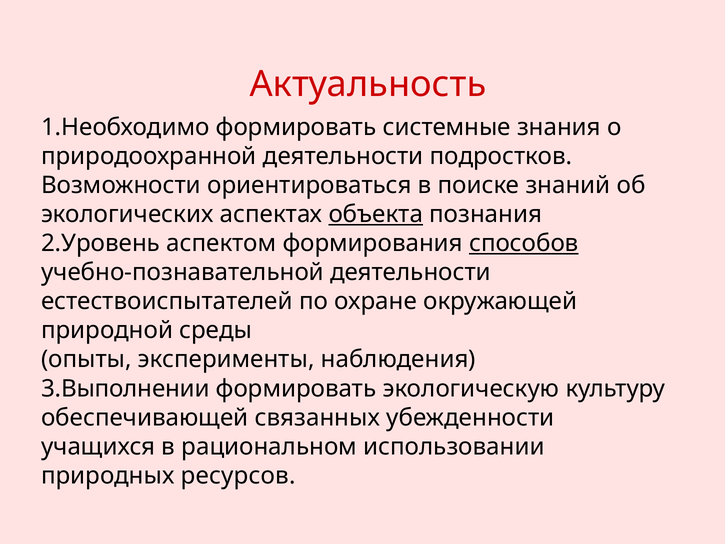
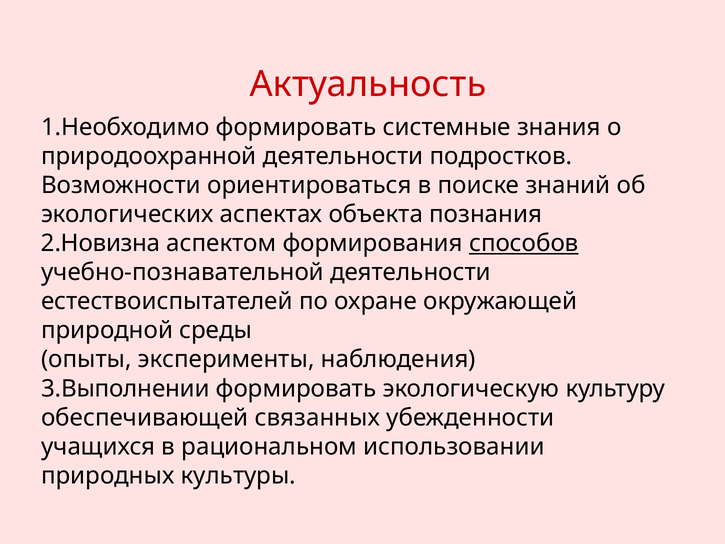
объекта underline: present -> none (376, 214)
2.Уровень: 2.Уровень -> 2.Новизна (101, 243)
ресурсов: ресурсов -> культуры (238, 475)
